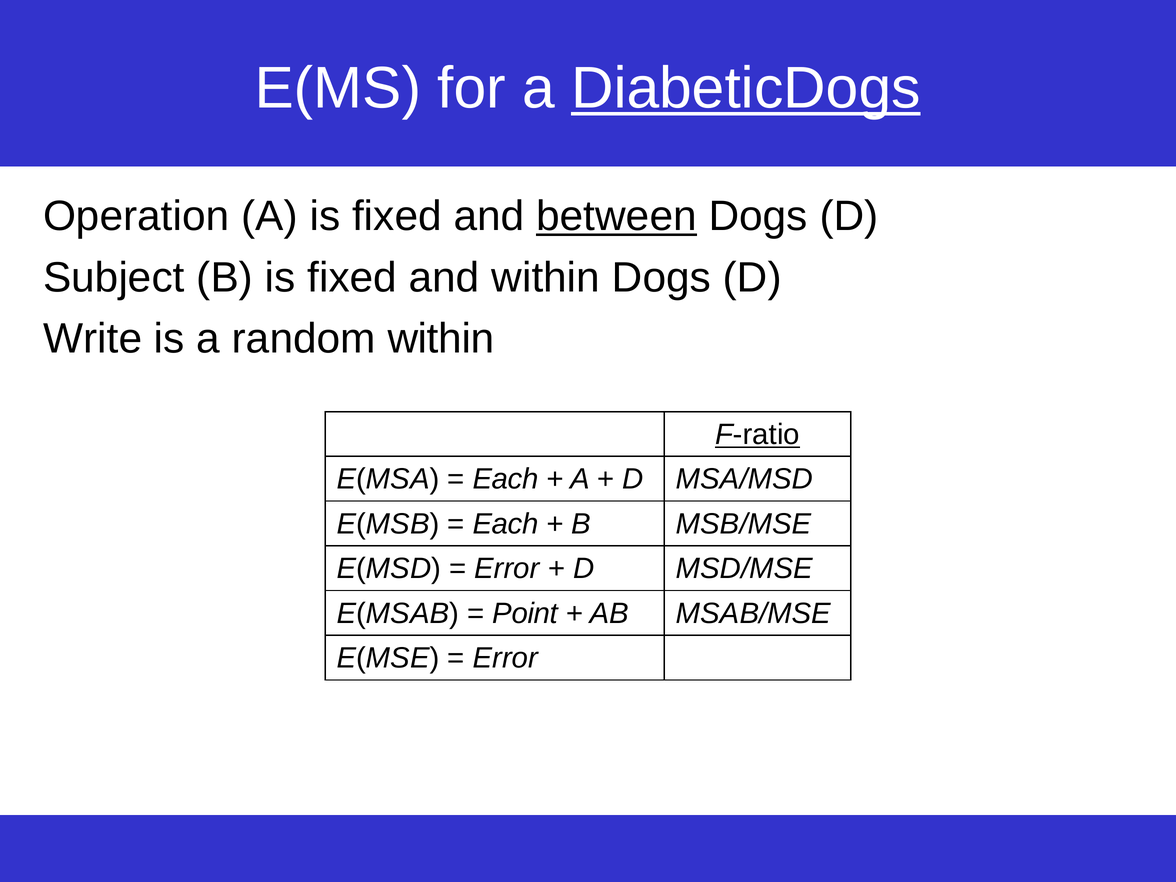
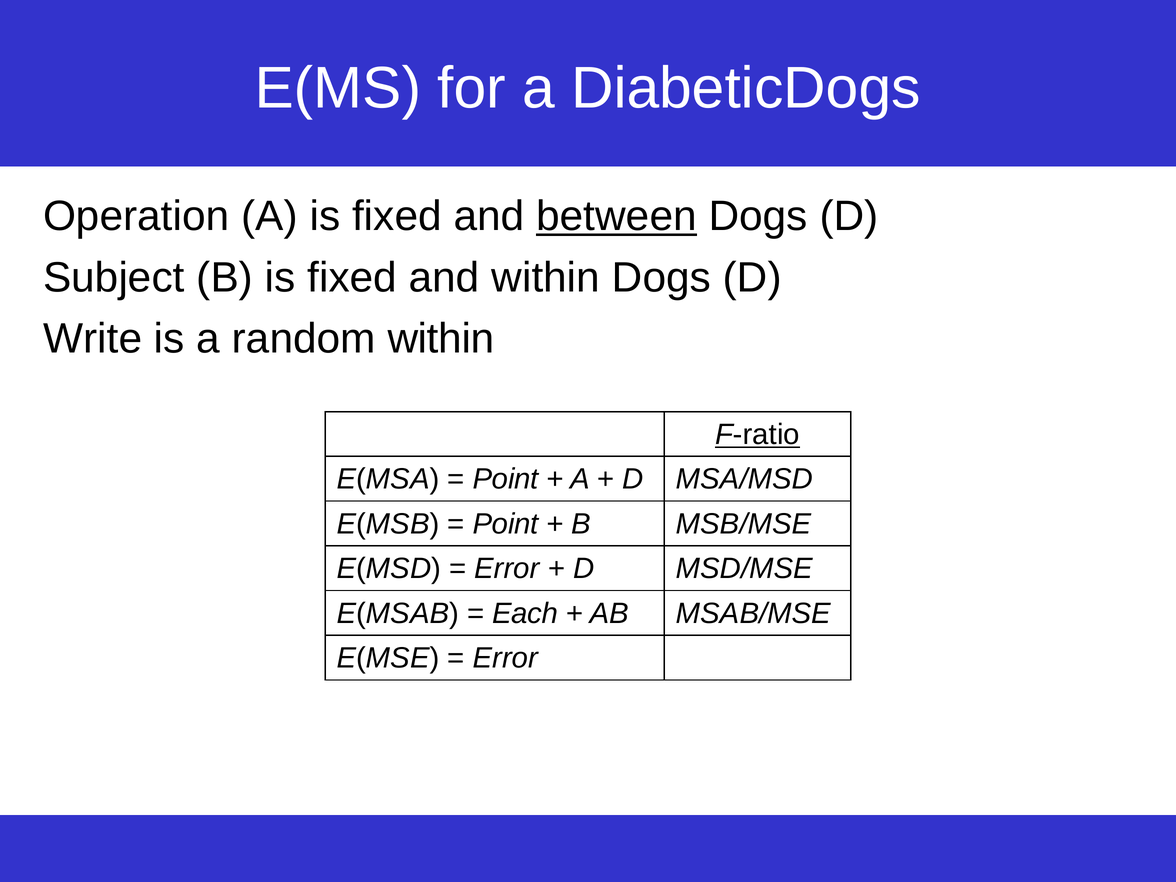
DiabeticDogs underline: present -> none (746, 88)
Each: Each -> Point (506, 479)
Each: Each -> Point (506, 524)
Point: Point -> Each (525, 613)
